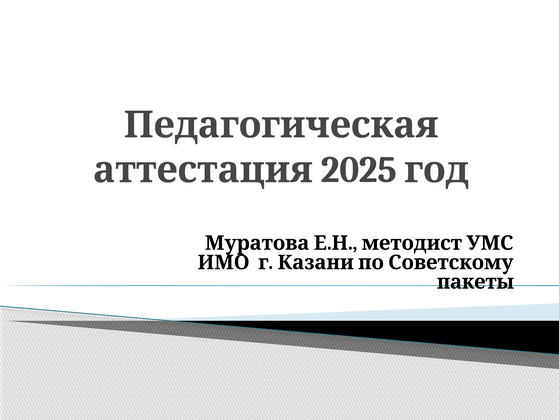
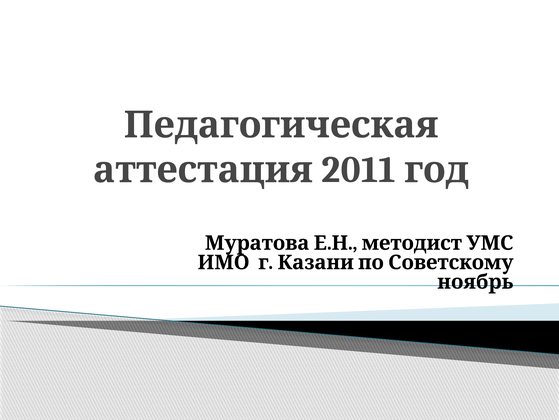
2025: 2025 -> 2011 (359, 170)
пакеты: пакеты -> ноябрь (475, 281)
